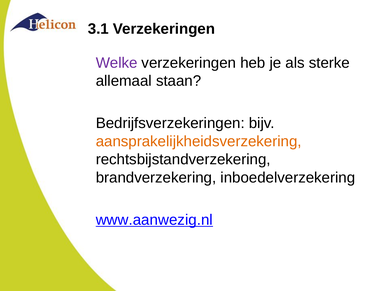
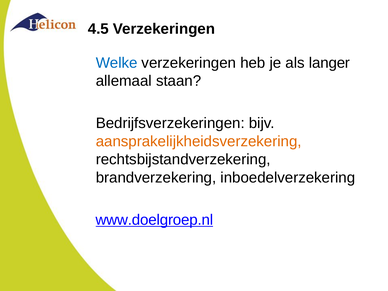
3.1: 3.1 -> 4.5 (98, 29)
Welke colour: purple -> blue (117, 63)
sterke: sterke -> langer (329, 63)
www.aanwezig.nl: www.aanwezig.nl -> www.doelgroep.nl (154, 220)
